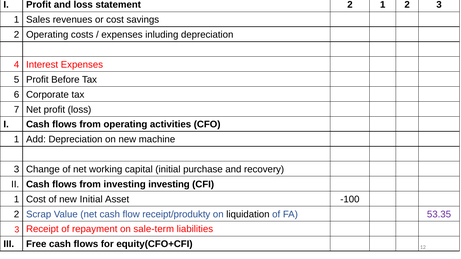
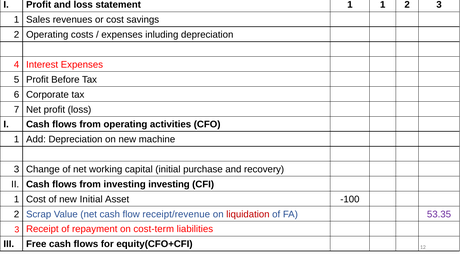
statement 2: 2 -> 1 (350, 5)
receipt/produkty: receipt/produkty -> receipt/revenue (176, 214)
liquidation colour: black -> red (248, 214)
sale-term: sale-term -> cost-term (154, 229)
